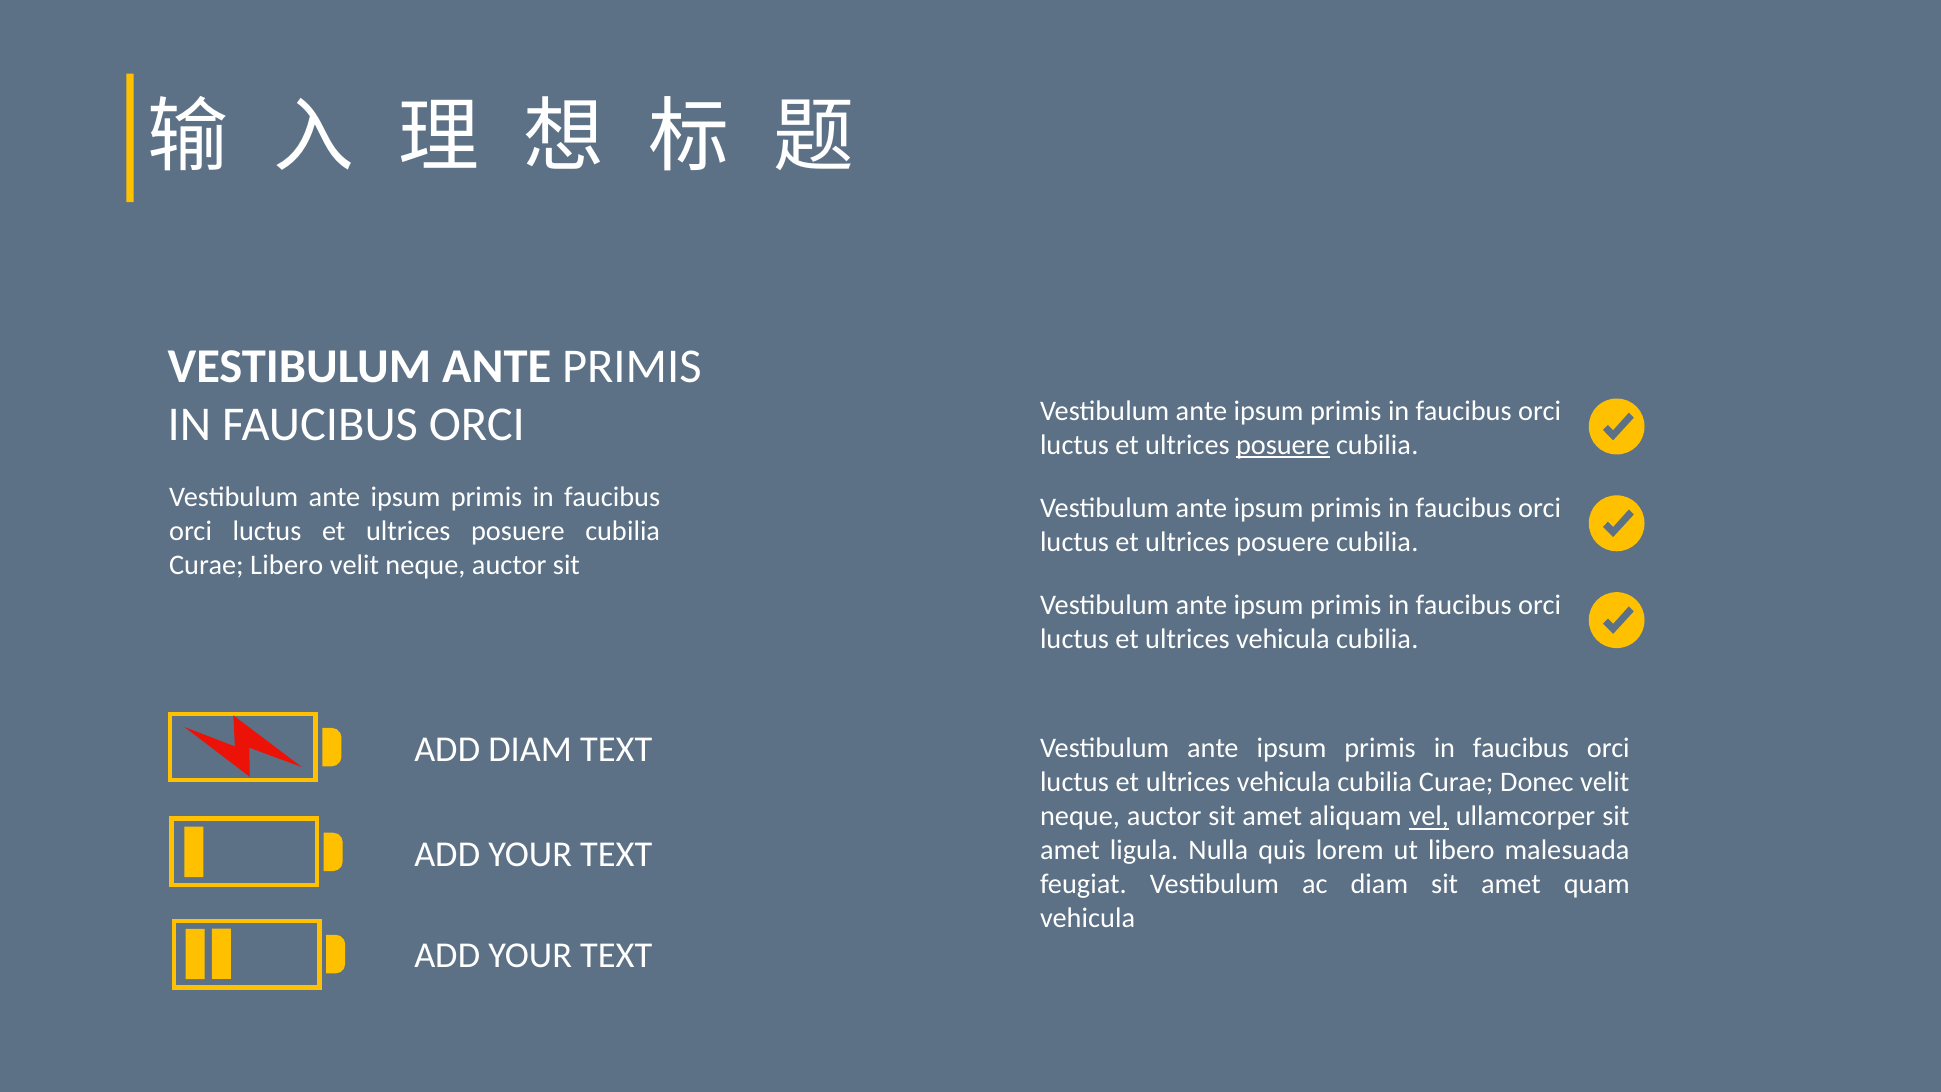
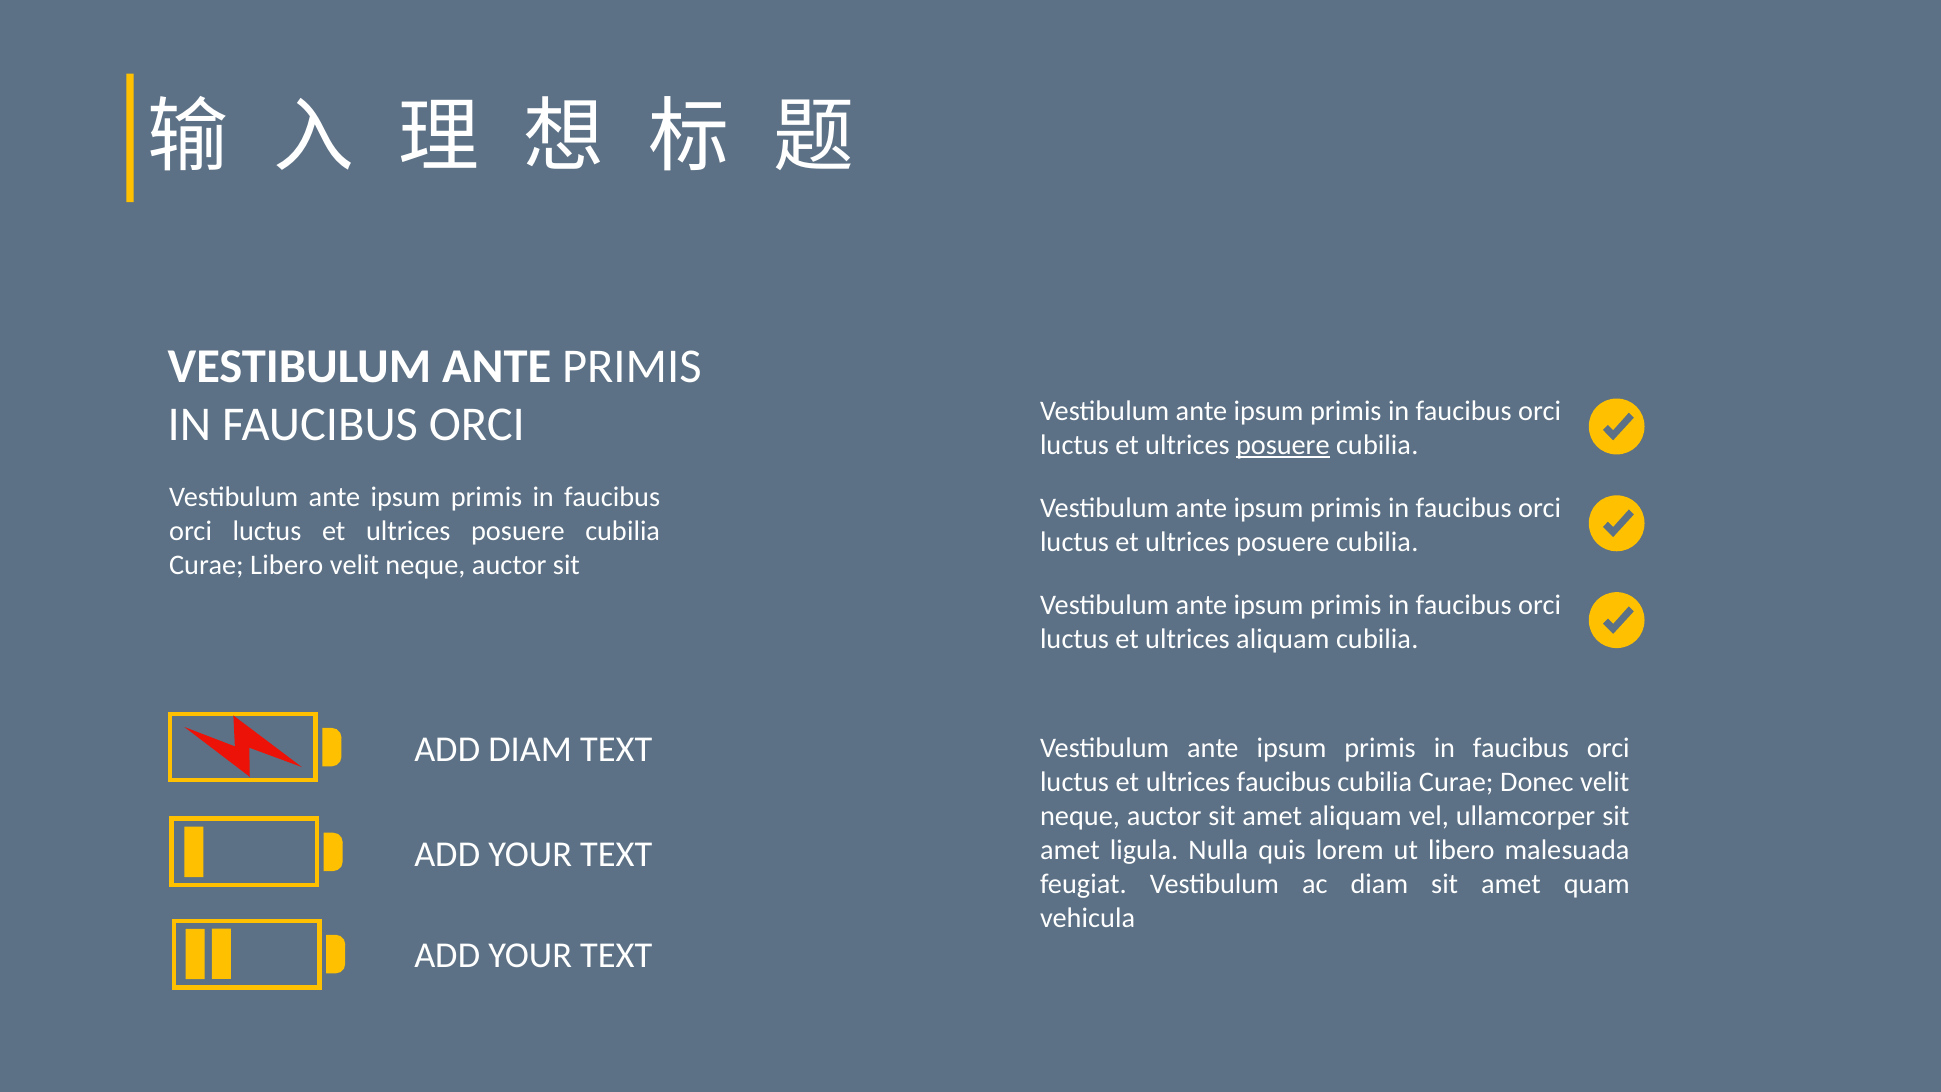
vehicula: vehicula -> aliquam (1283, 639)
vehicula: vehicula -> faucibus (1284, 782)
vel underline: present -> none (1429, 816)
